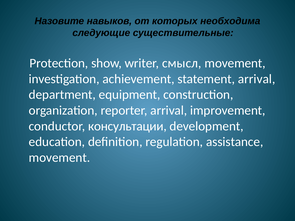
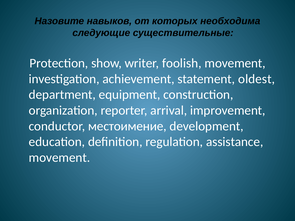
смысл: смысл -> foolish (182, 63)
statement arrival: arrival -> oldest (257, 79)
консультации: консультации -> местоимение (127, 126)
